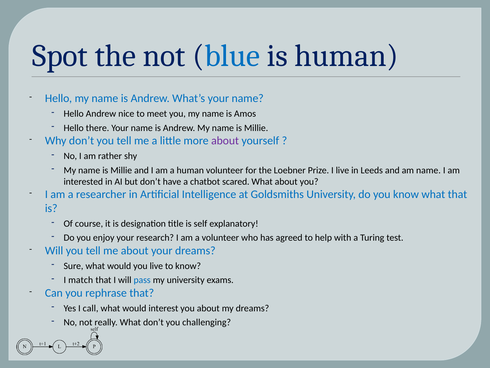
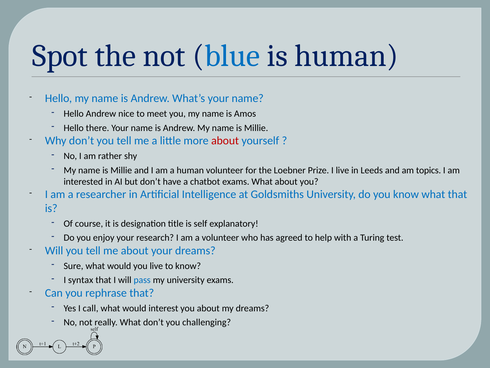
about colour: purple -> red (225, 141)
am name: name -> topics (429, 170)
chatbot scared: scared -> exams (236, 181)
match: match -> syntax (81, 280)
